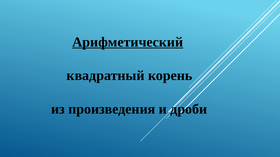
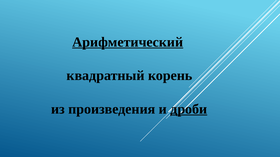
дроби underline: none -> present (189, 109)
